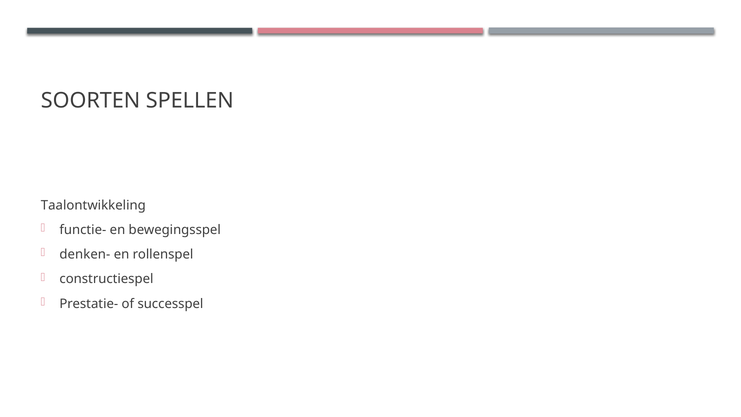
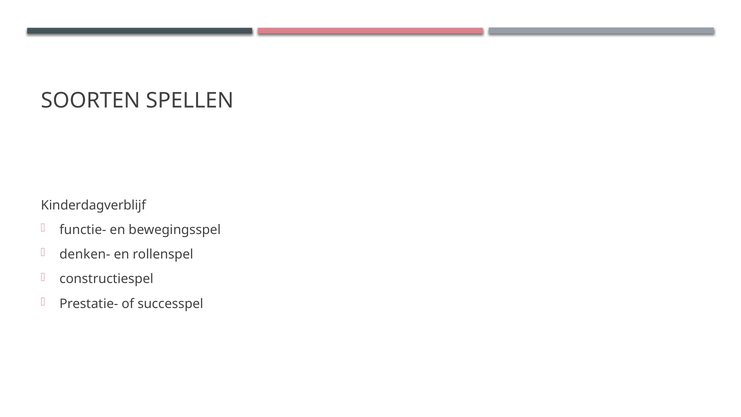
Taalontwikkeling: Taalontwikkeling -> Kinderdagverblijf (93, 205)
